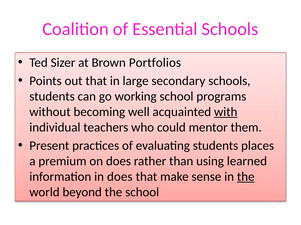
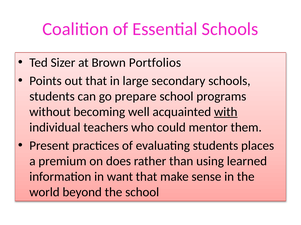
working: working -> prepare (136, 97)
in does: does -> want (120, 177)
the underline: present -> none (246, 177)
